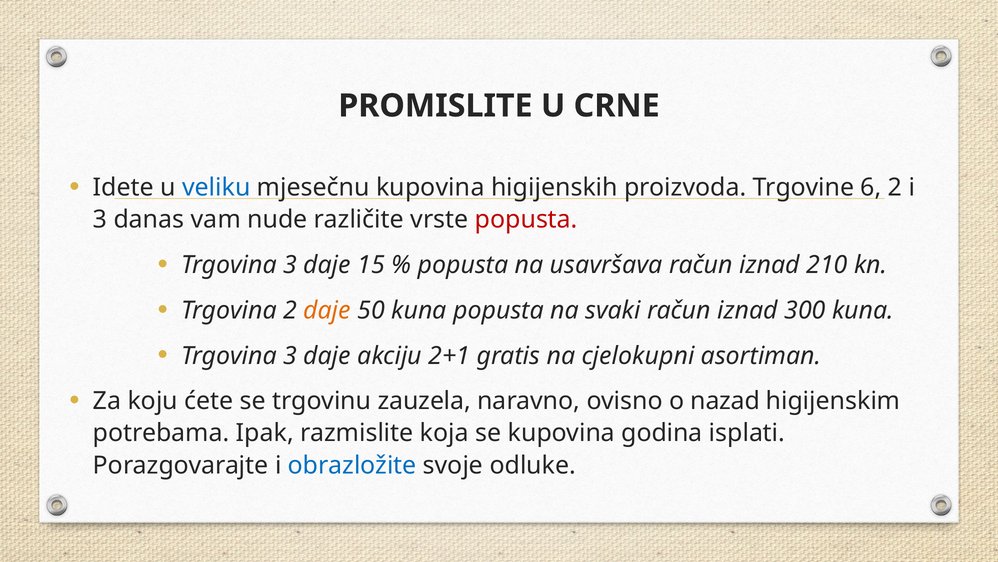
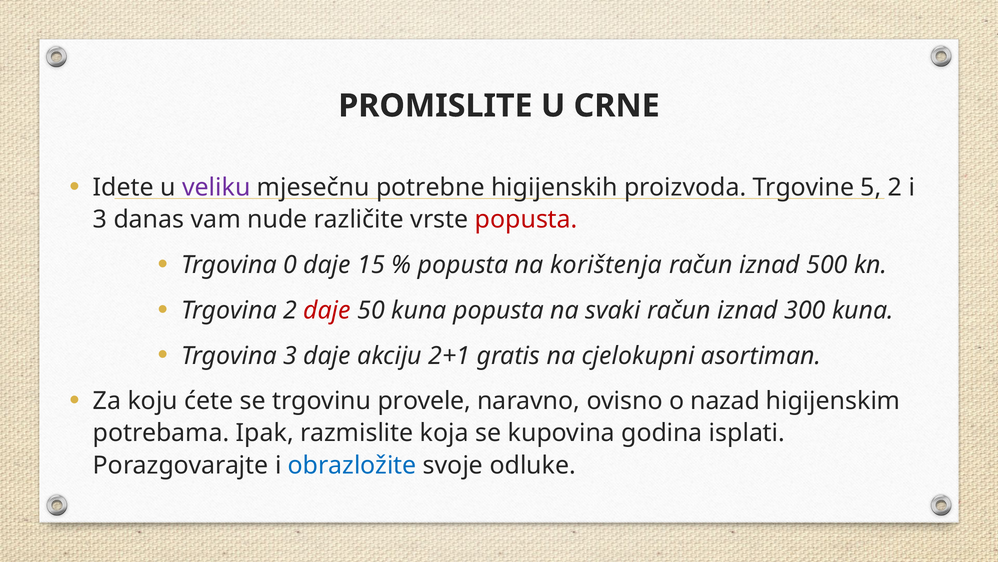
veliku colour: blue -> purple (216, 187)
mjesečnu kupovina: kupovina -> potrebne (430, 187)
6: 6 -> 5 (871, 187)
3: 3 -> 0 (290, 265)
usavršava: usavršava -> korištenja (606, 265)
210: 210 -> 500 (827, 265)
daje colour: orange -> red (327, 310)
zauzela: zauzela -> provele (424, 401)
